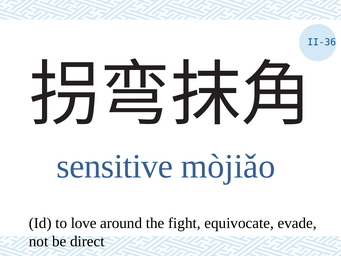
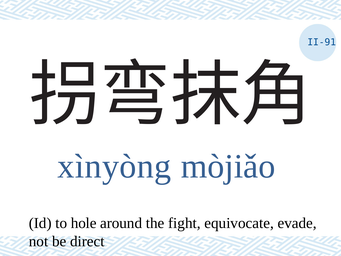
II-36: II-36 -> II-91 (322, 42)
sensitive: sensitive -> xìnyòng (114, 166)
love: love -> hole (84, 223)
